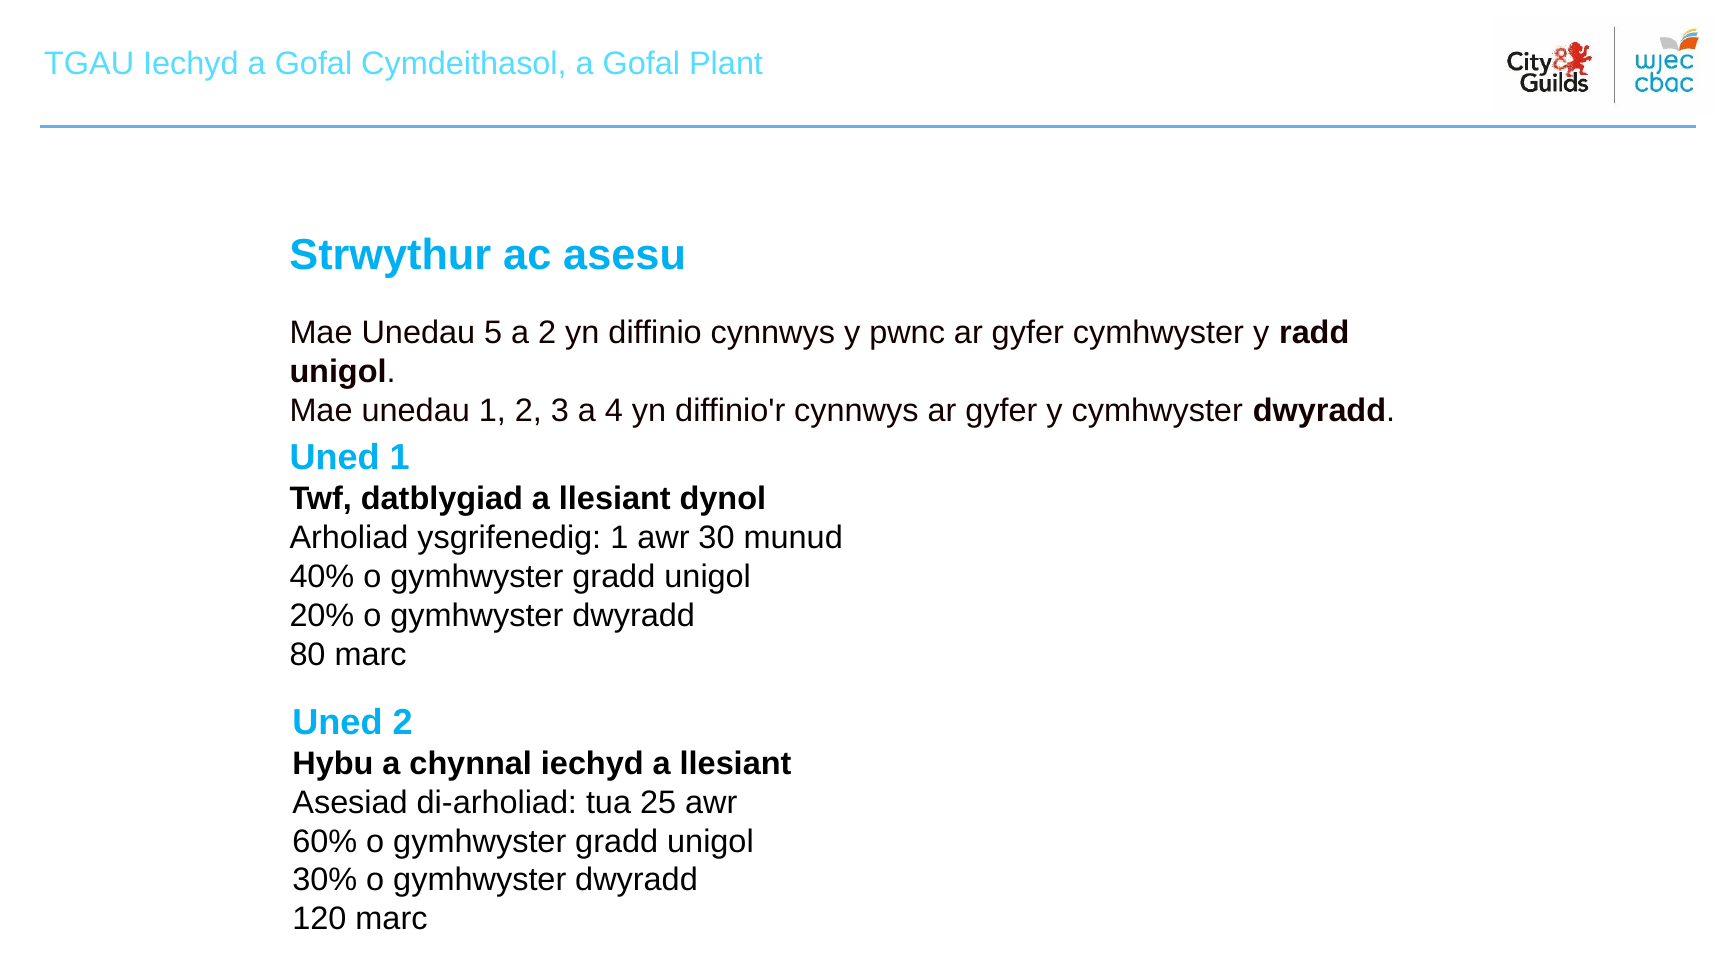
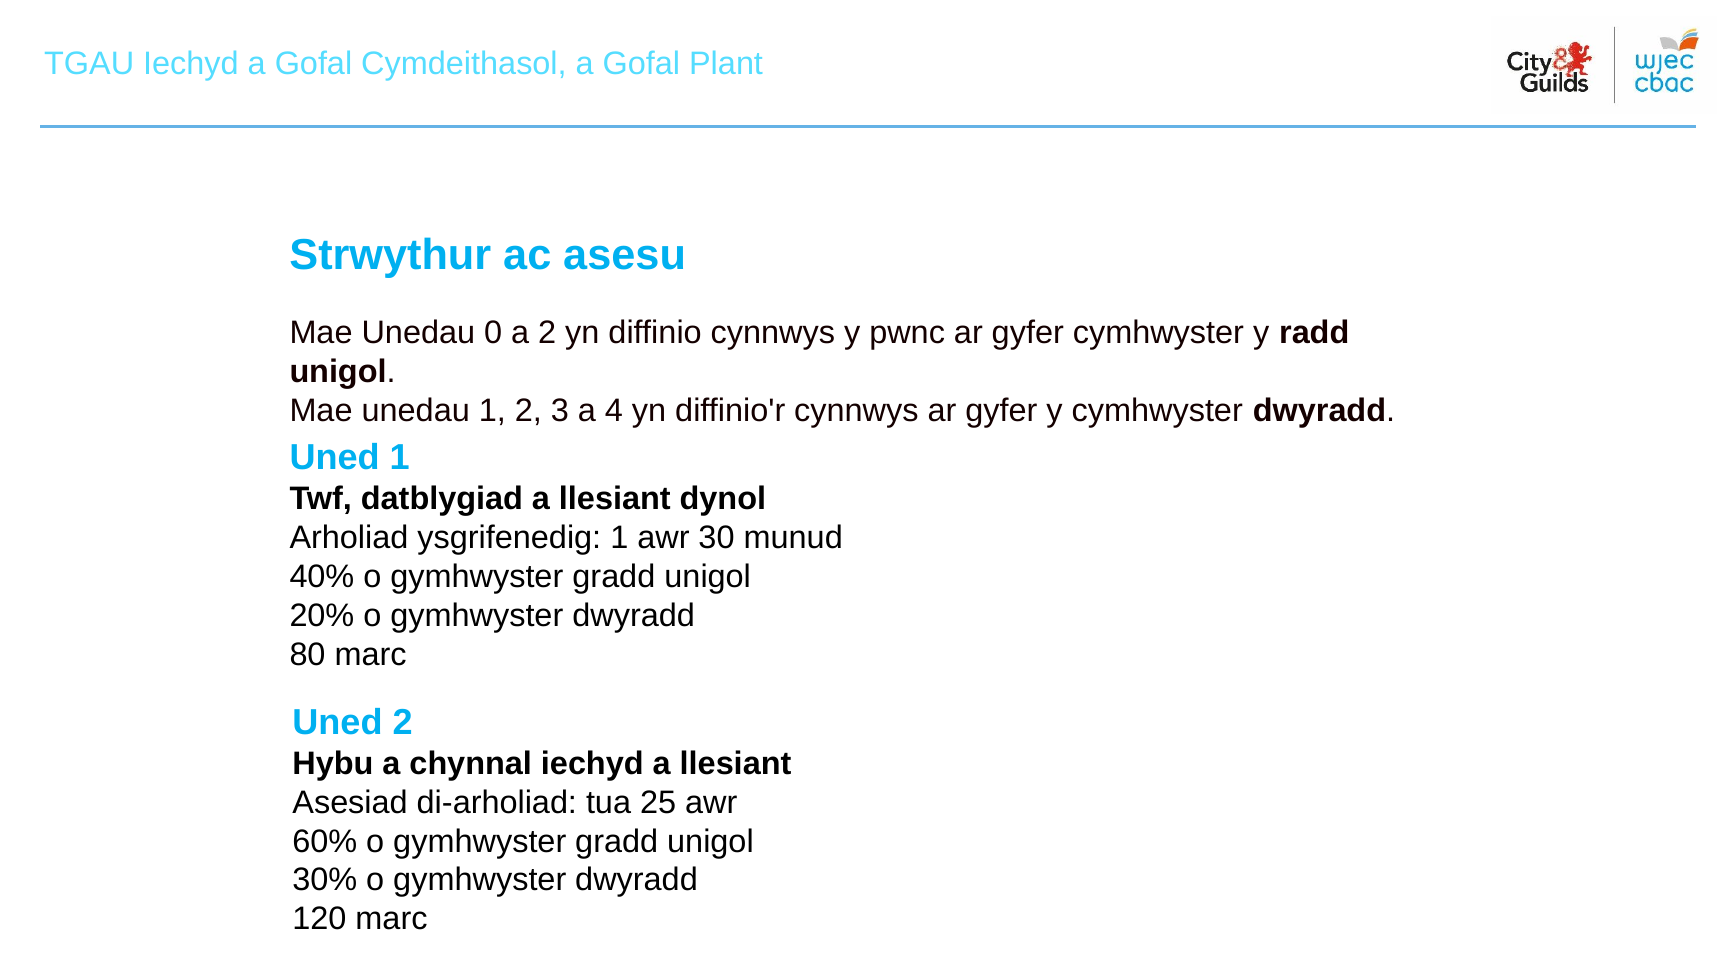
5: 5 -> 0 (493, 332)
